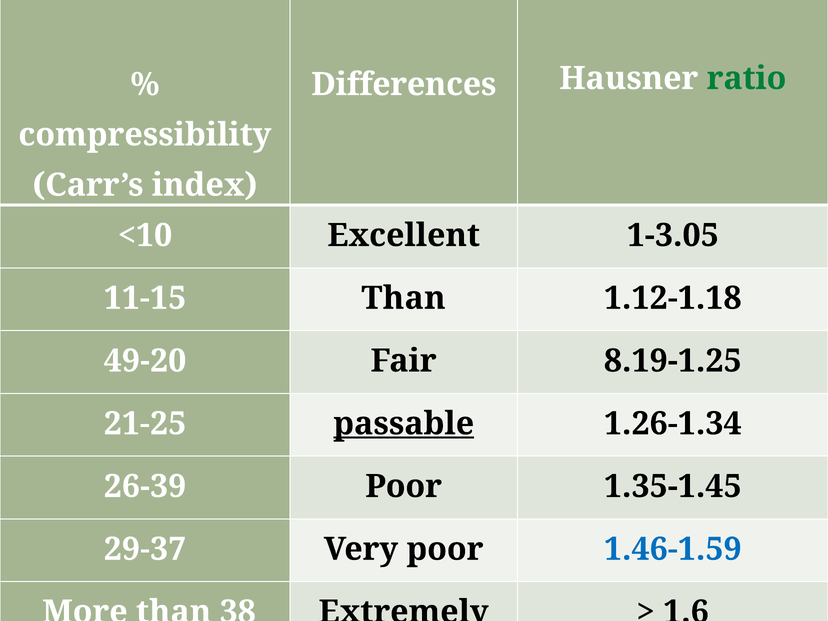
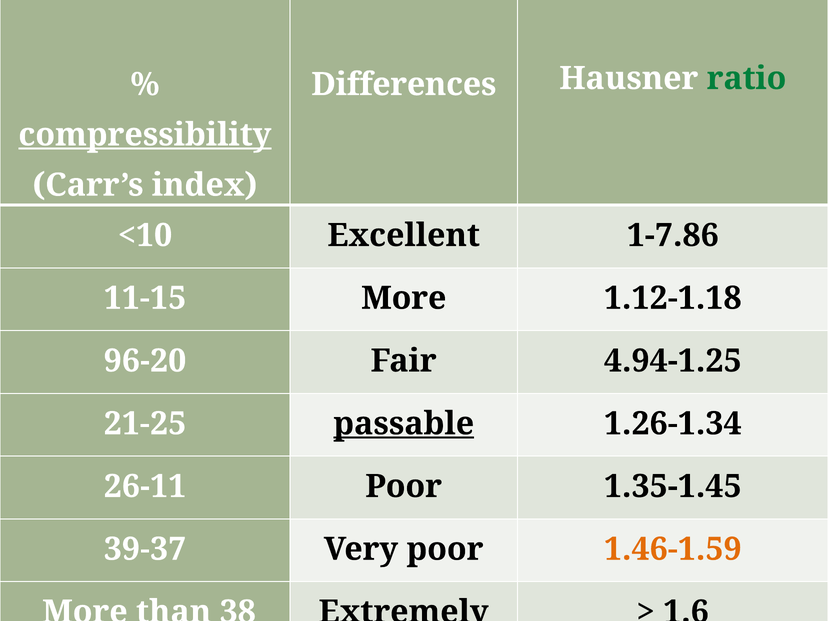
compressibility underline: none -> present (145, 135)
1-3.05: 1-3.05 -> 1-7.86 (673, 235)
11-15 Than: Than -> More (404, 298)
49-20: 49-20 -> 96-20 (145, 361)
8.19-1.25: 8.19-1.25 -> 4.94-1.25 (673, 361)
26-39: 26-39 -> 26-11 (145, 486)
29-37: 29-37 -> 39-37 (145, 549)
1.46-1.59 colour: blue -> orange (673, 549)
